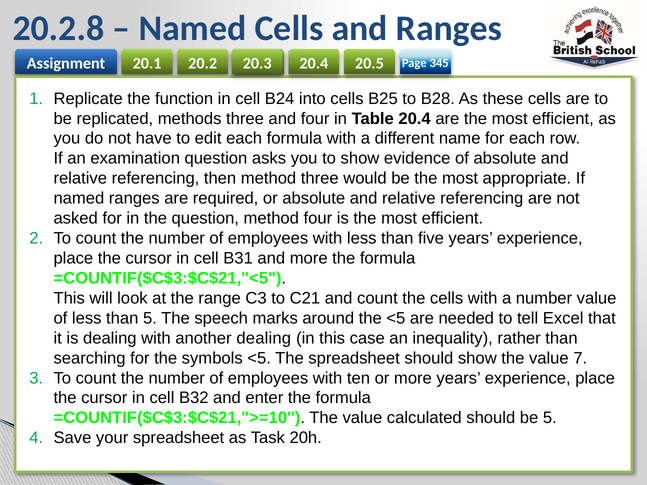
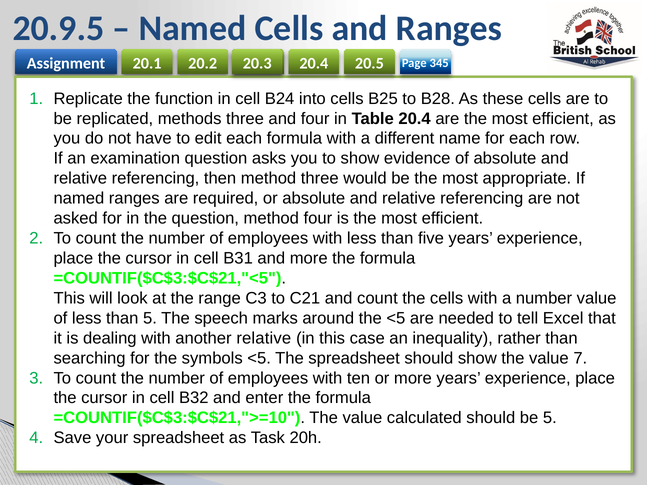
20.2.8: 20.2.8 -> 20.9.5 (58, 28)
another dealing: dealing -> relative (264, 338)
